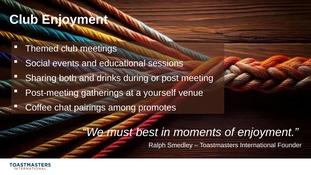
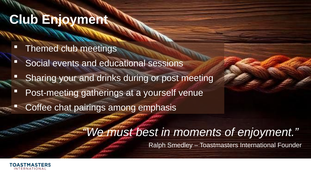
both: both -> your (68, 78)
promotes: promotes -> emphasis (157, 108)
